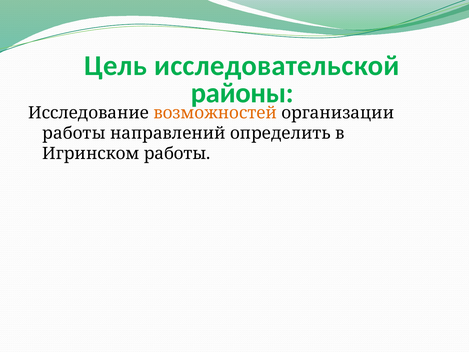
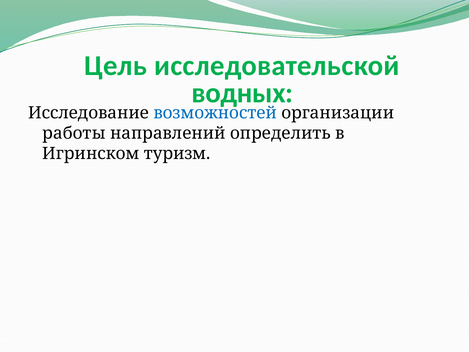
районы: районы -> водных (242, 93)
возможностей colour: orange -> blue (215, 113)
Игринском работы: работы -> туризм (177, 154)
